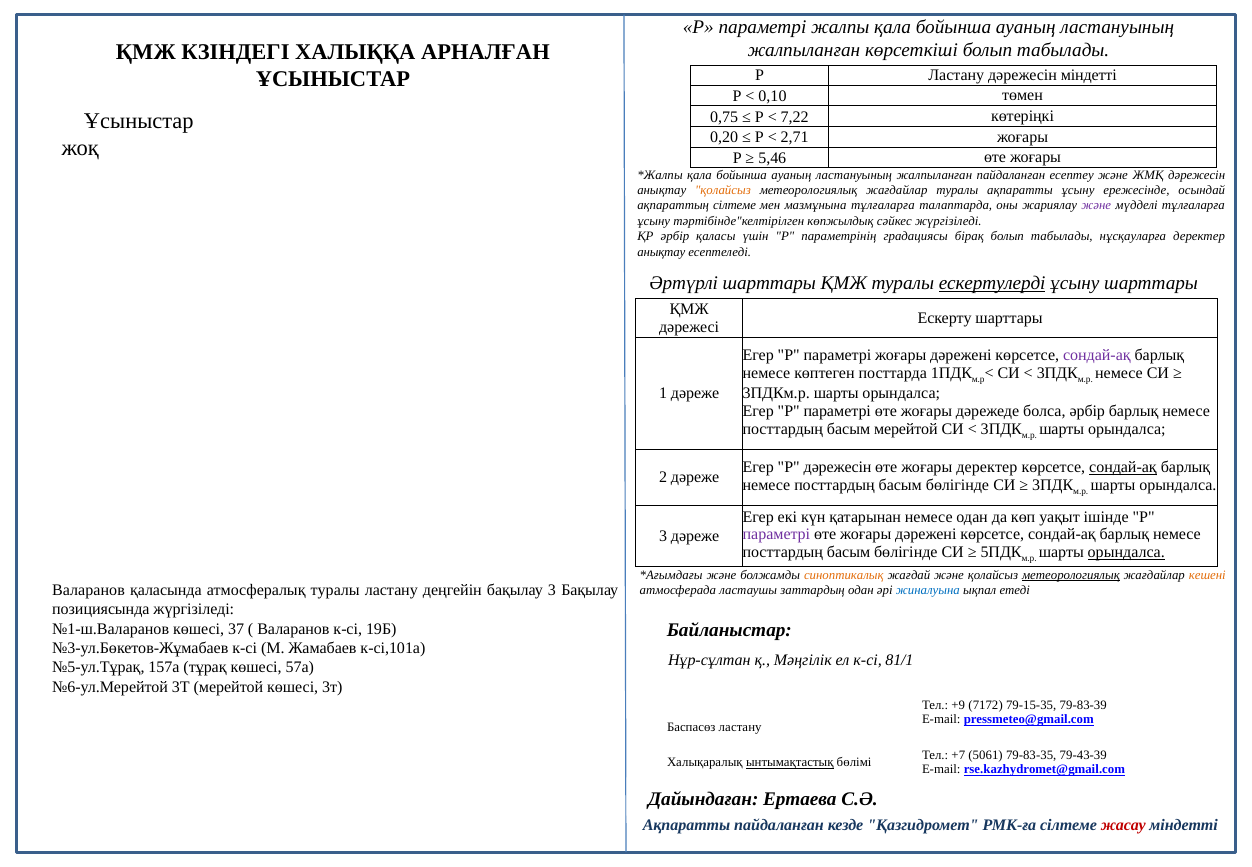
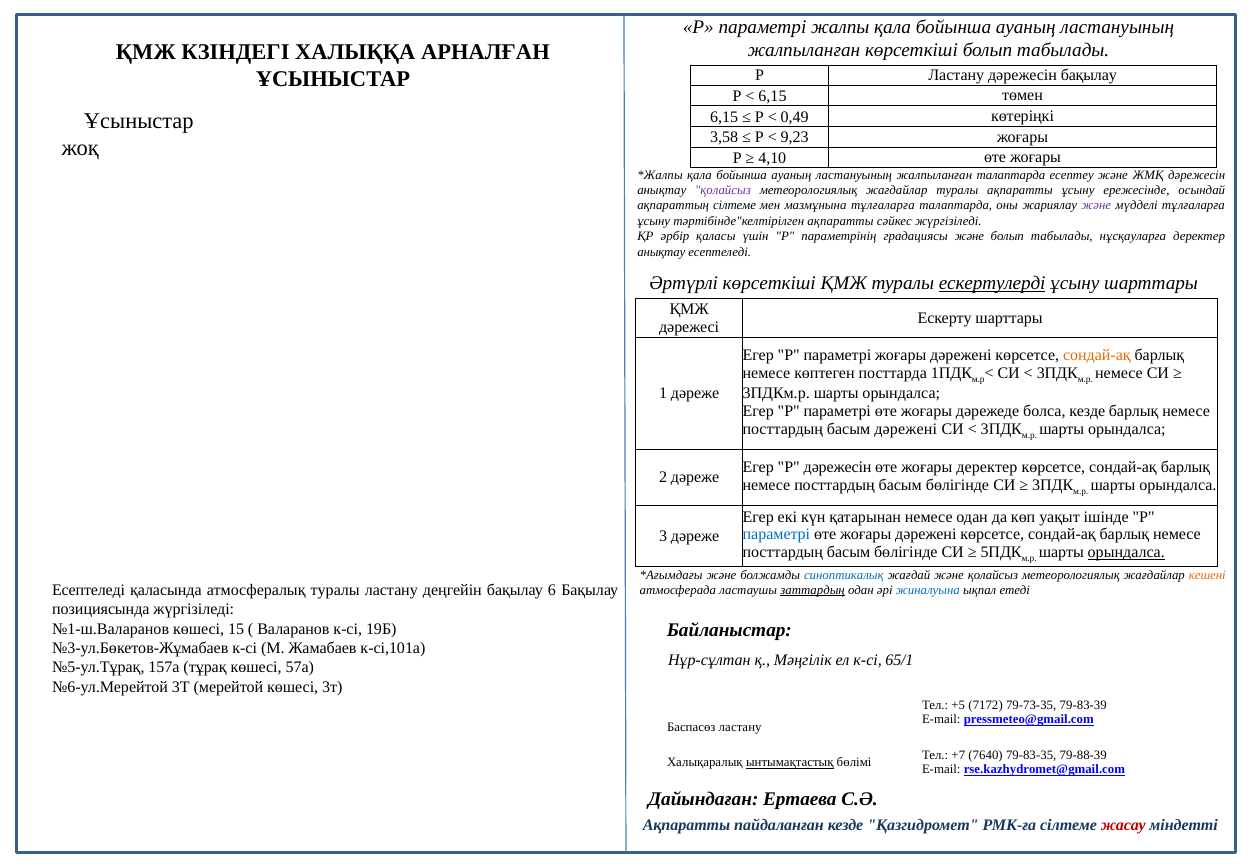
дәрежесін міндетті: міндетті -> бақылау (1089, 75)
0,10: 0,10 -> 6,15 (772, 96)
0,75: 0,75 -> 6,15 (724, 117)
7,22: 7,22 -> 0,49 (795, 117)
0,20: 0,20 -> 3,58 (724, 137)
2,71: 2,71 -> 9,23 (795, 137)
5,46: 5,46 -> 4,10 (772, 158)
жалпыланған пайдаланған: пайдаланған -> талаптарда (1011, 175)
қолайсыз colour: orange -> purple (723, 190)
тәртібінде"келтірілген көпжылдық: көпжылдық -> ақпаратты (840, 221)
градациясы бірақ: бірақ -> және (969, 236)
Әртүрлі шарттары: шарттары -> көрсеткіші (769, 283)
сондай-ақ colour: purple -> orange (1097, 355)
болса әрбір: әрбір -> кезде (1087, 411)
басым мерейтой: мерейтой -> дәрежені (906, 429)
сондай-ақ underline: present -> none (1123, 467)
параметрі colour: purple -> blue (776, 534)
синоптикалық colour: orange -> blue (844, 575)
метеорологиялық underline: present -> none (1071, 575)
Валаранов: Валаранов -> Есептеледі (89, 590)
бақылау 3: 3 -> 6 (552, 590)
заттардың underline: none -> present (813, 590)
37: 37 -> 15 (236, 629)
81/1: 81/1 -> 65/1 (899, 660)
+9: +9 -> +5 (958, 705)
79-15-35: 79-15-35 -> 79-73-35 (1031, 705)
5061: 5061 -> 7640 (986, 755)
79-43-39: 79-43-39 -> 79-88-39 (1083, 755)
